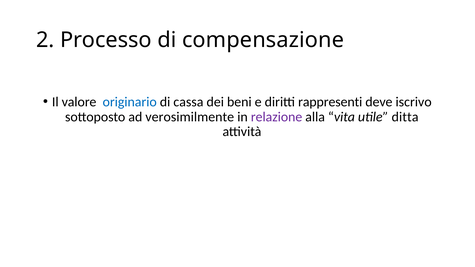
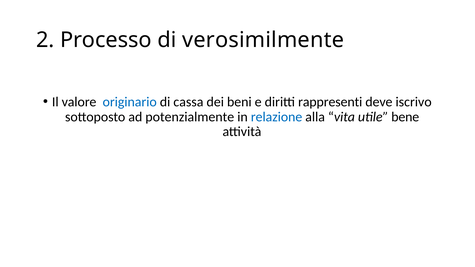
compensazione: compensazione -> verosimilmente (263, 40)
verosimilmente: verosimilmente -> potenzialmente (190, 117)
relazione colour: purple -> blue (277, 117)
ditta: ditta -> bene (405, 117)
